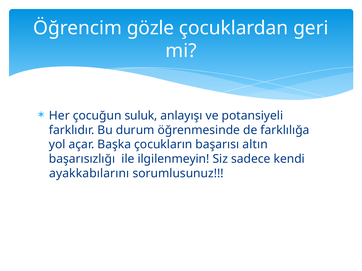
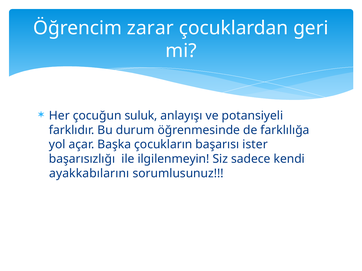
gözle: gözle -> zarar (150, 28)
altın: altın -> ister (255, 145)
